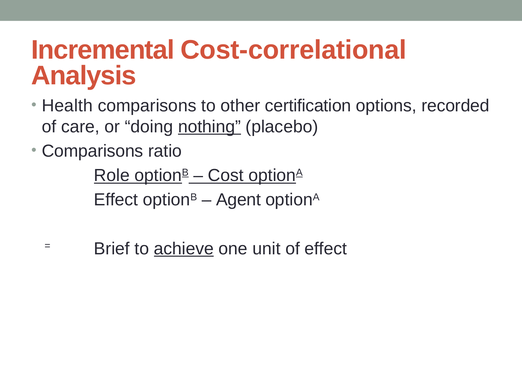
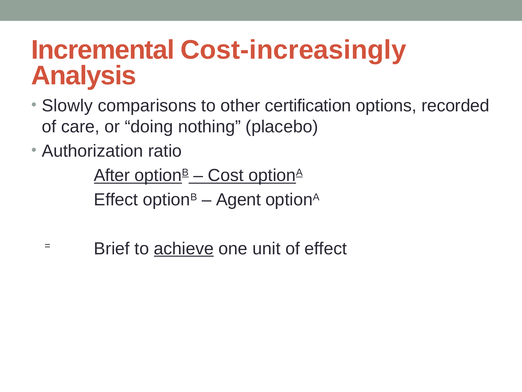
Cost-correlational: Cost-correlational -> Cost-increasingly (293, 50)
Health: Health -> Slowly (67, 106)
nothing underline: present -> none (209, 127)
Comparisons: Comparisons -> Authorization (92, 151)
Role: Role -> After (112, 175)
